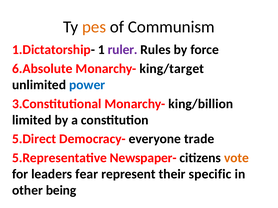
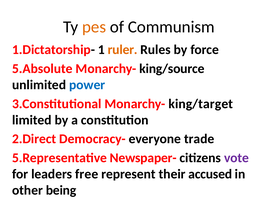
ruler colour: purple -> orange (123, 50)
6.Absolute: 6.Absolute -> 5.Absolute (42, 69)
king/target: king/target -> king/source (172, 69)
king/billion: king/billion -> king/target (201, 104)
5.Direct: 5.Direct -> 2.Direct (34, 139)
vote colour: orange -> purple (236, 158)
fear: fear -> free (87, 174)
specific: specific -> accused (210, 174)
